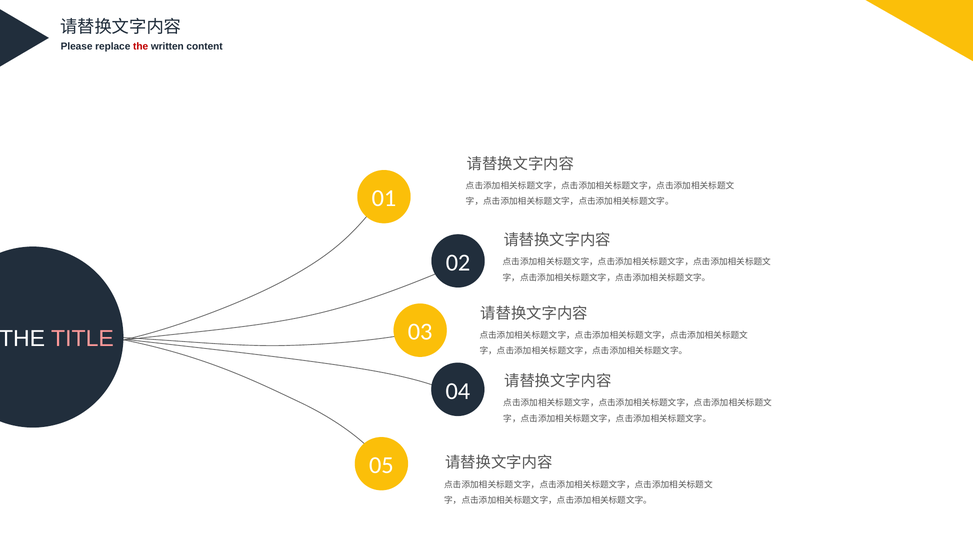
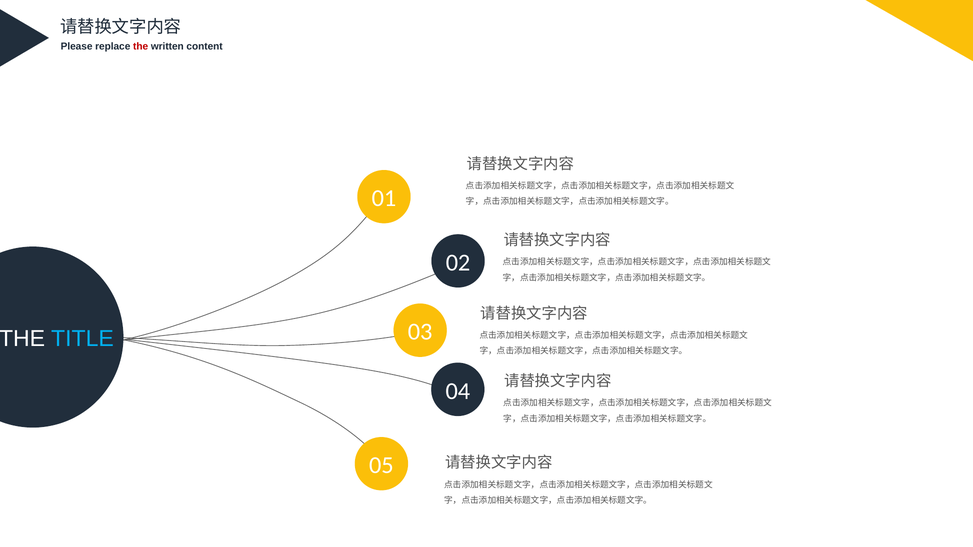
TITLE colour: pink -> light blue (82, 339)
